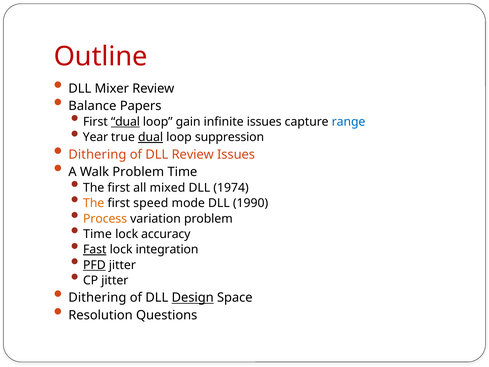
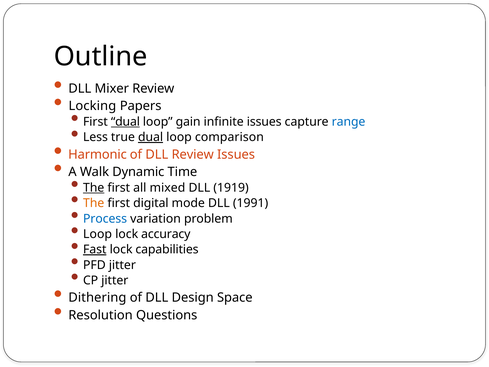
Outline colour: red -> black (101, 57)
Balance: Balance -> Locking (92, 106)
Year: Year -> Less (95, 137)
suppression: suppression -> comparison (229, 137)
Dithering: Dithering -> Harmonic (98, 154)
Walk Problem: Problem -> Dynamic (138, 172)
The underline: none -> present (94, 188)
1974: 1974 -> 1919 (231, 188)
speed: speed -> digital (151, 203)
1990: 1990 -> 1991 (251, 203)
Process colour: orange -> blue (105, 218)
Time: Time -> Loop (98, 234)
integration: integration -> capabilities (167, 249)
PFD underline: present -> none (94, 265)
Design underline: present -> none (193, 298)
